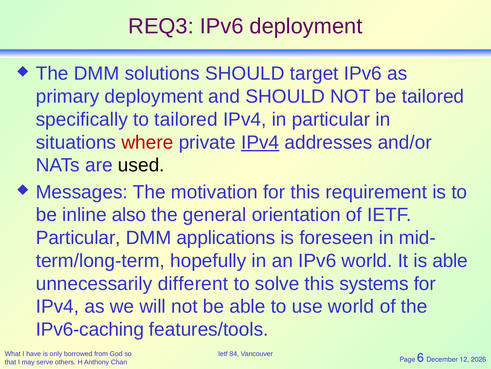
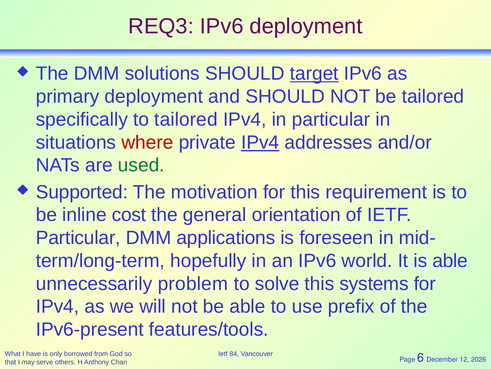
target underline: none -> present (314, 74)
used colour: black -> green (141, 165)
Messages: Messages -> Supported (82, 192)
also: also -> cost (129, 215)
different: different -> problem (193, 283)
use world: world -> prefix (351, 306)
IPv6-caching: IPv6-caching -> IPv6-present (90, 329)
